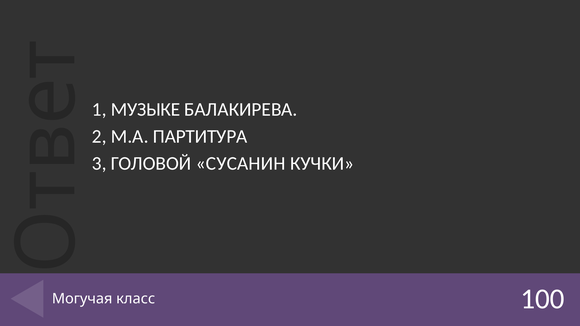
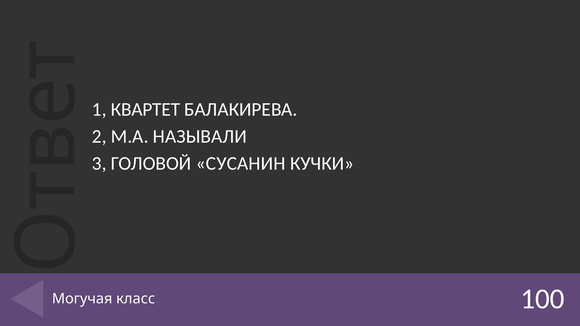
МУЗЫКЕ: МУЗЫКЕ -> КВАРТЕТ (145, 110)
ПАРТИТУРА: ПАРТИТУРА -> НАЗЫВАЛИ (200, 137)
